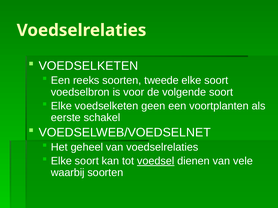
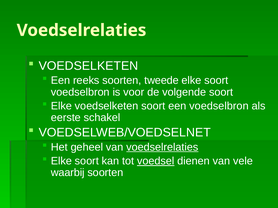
voedselketen geen: geen -> soort (153, 106)
een voortplanten: voortplanten -> voedselbron (219, 106)
voedselrelaties underline: none -> present (162, 147)
